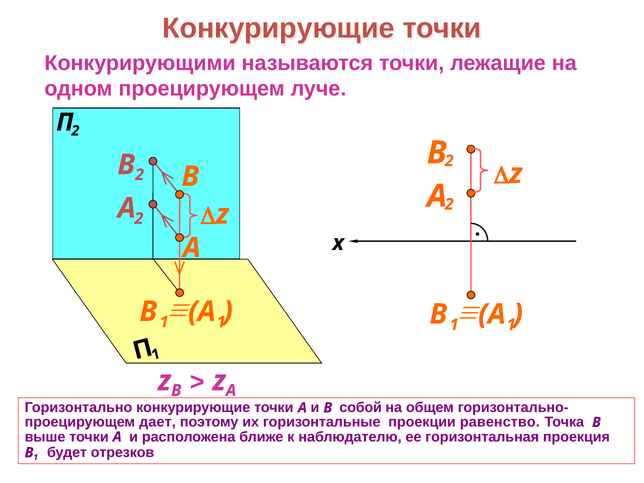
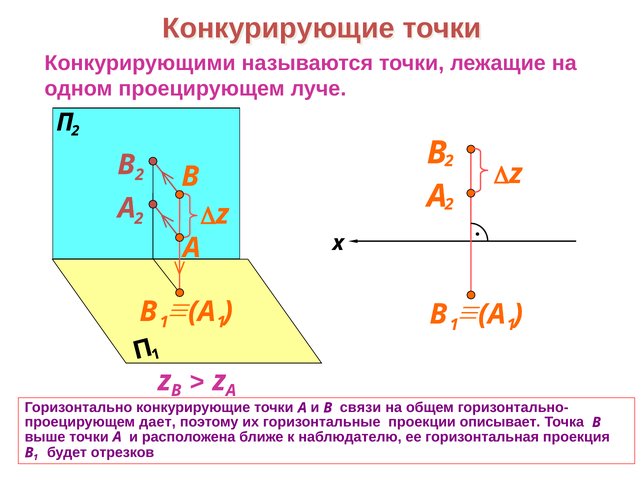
собой: собой -> связи (361, 408)
равенство: равенство -> описывает (500, 422)
